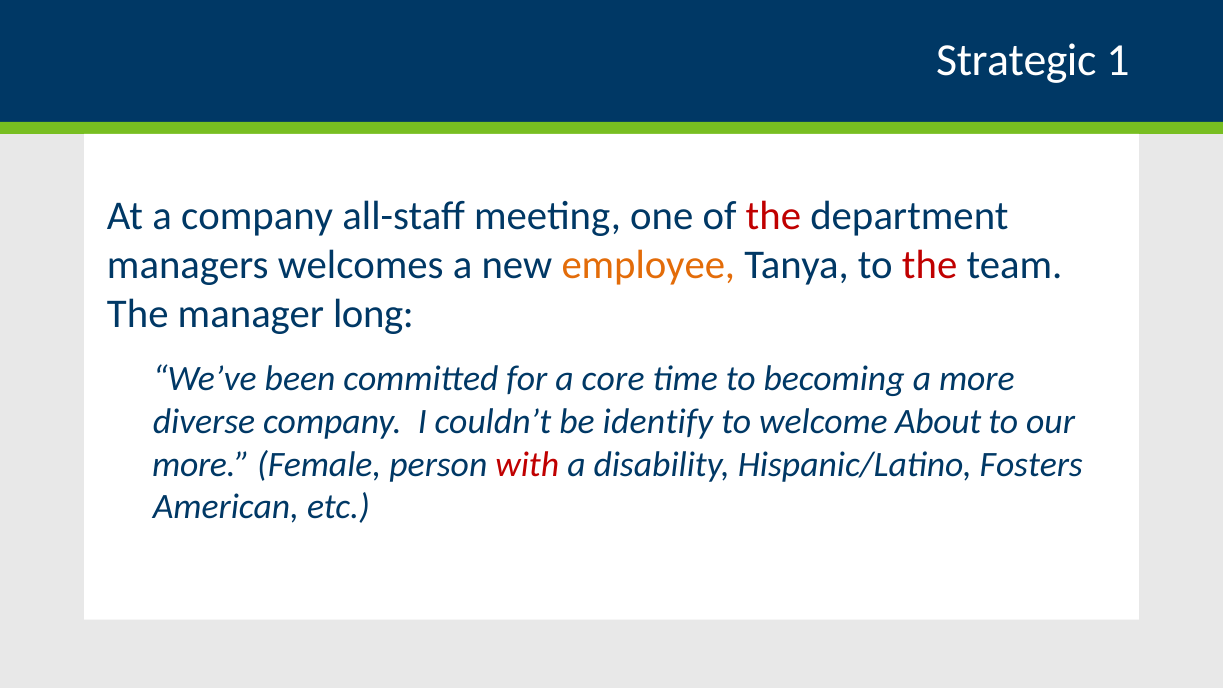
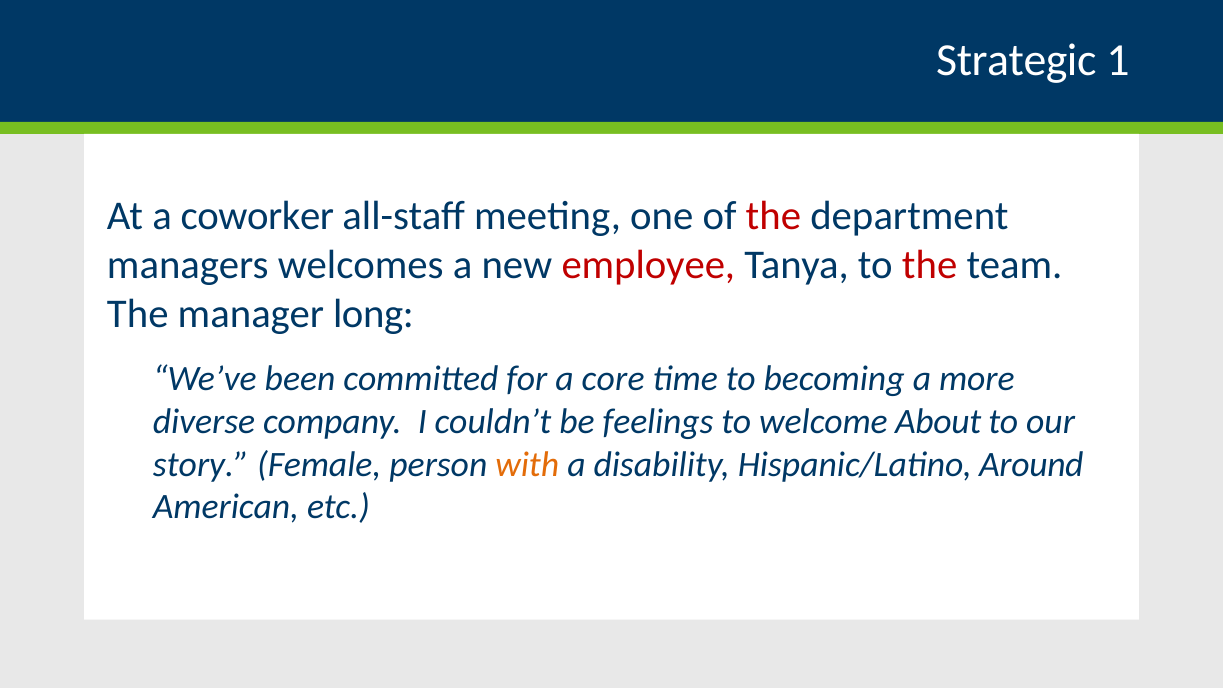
a company: company -> coworker (257, 216)
employee colour: orange -> red (648, 265)
identify: identify -> feelings (658, 422)
more: more -> story (201, 464)
with colour: red -> orange (527, 464)
Fosters: Fosters -> Around (1031, 464)
